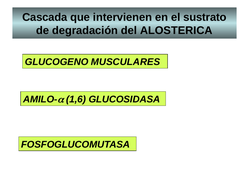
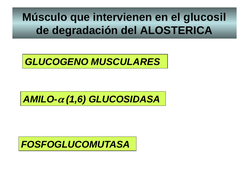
Cascada: Cascada -> Músculo (45, 17)
sustrato: sustrato -> glucosil (205, 17)
